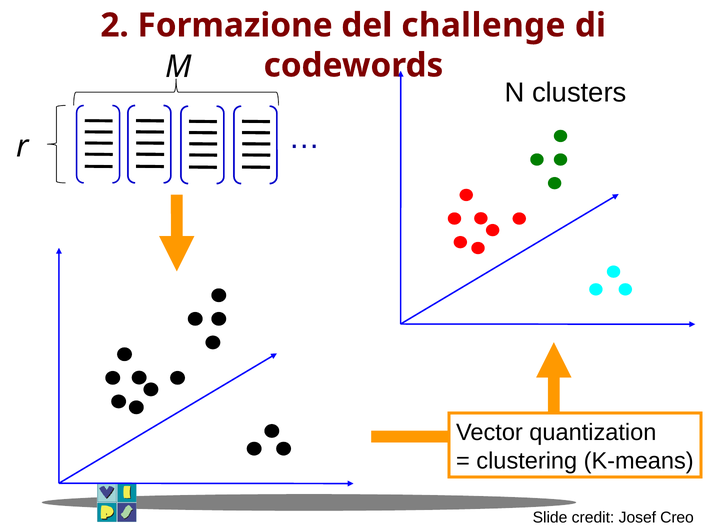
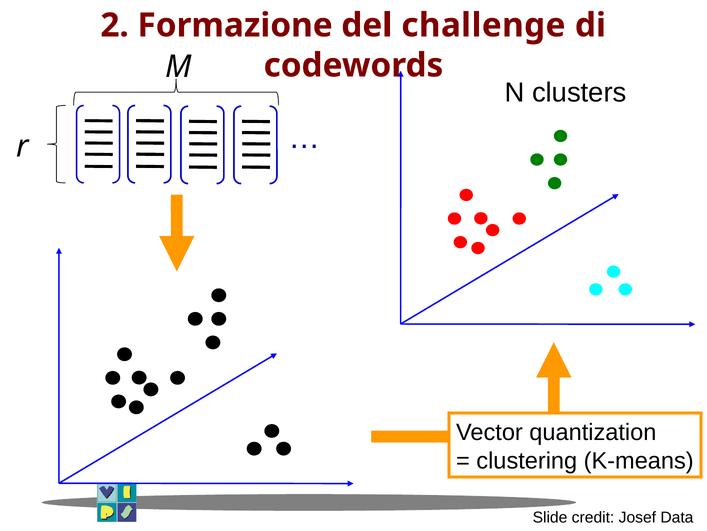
Creo: Creo -> Data (677, 517)
